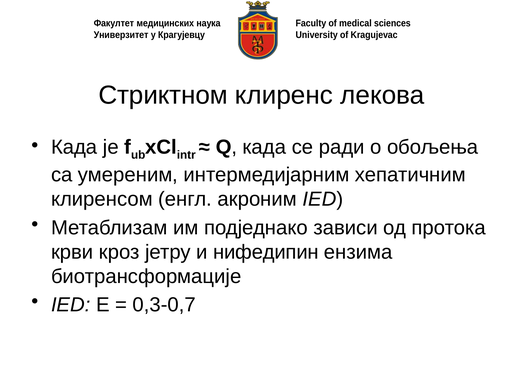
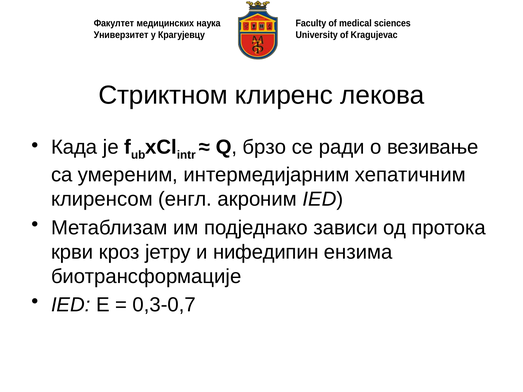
Q када: када -> брзо (264, 147)
обољења: обољења -> везивање (433, 147)
